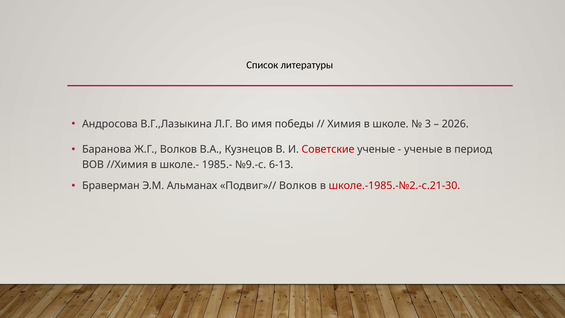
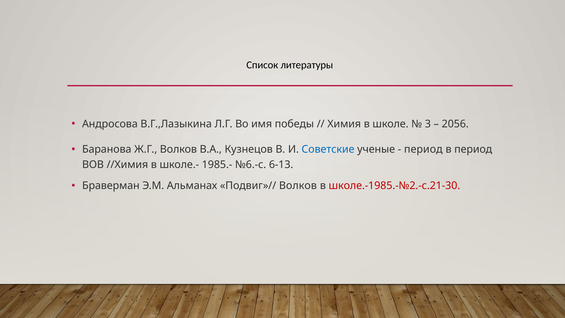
2026: 2026 -> 2056 (455, 124)
Советские colour: red -> blue (328, 149)
ученые: ученые -> период (423, 149)
№9.-с: №9.-с -> №6.-с (251, 165)
